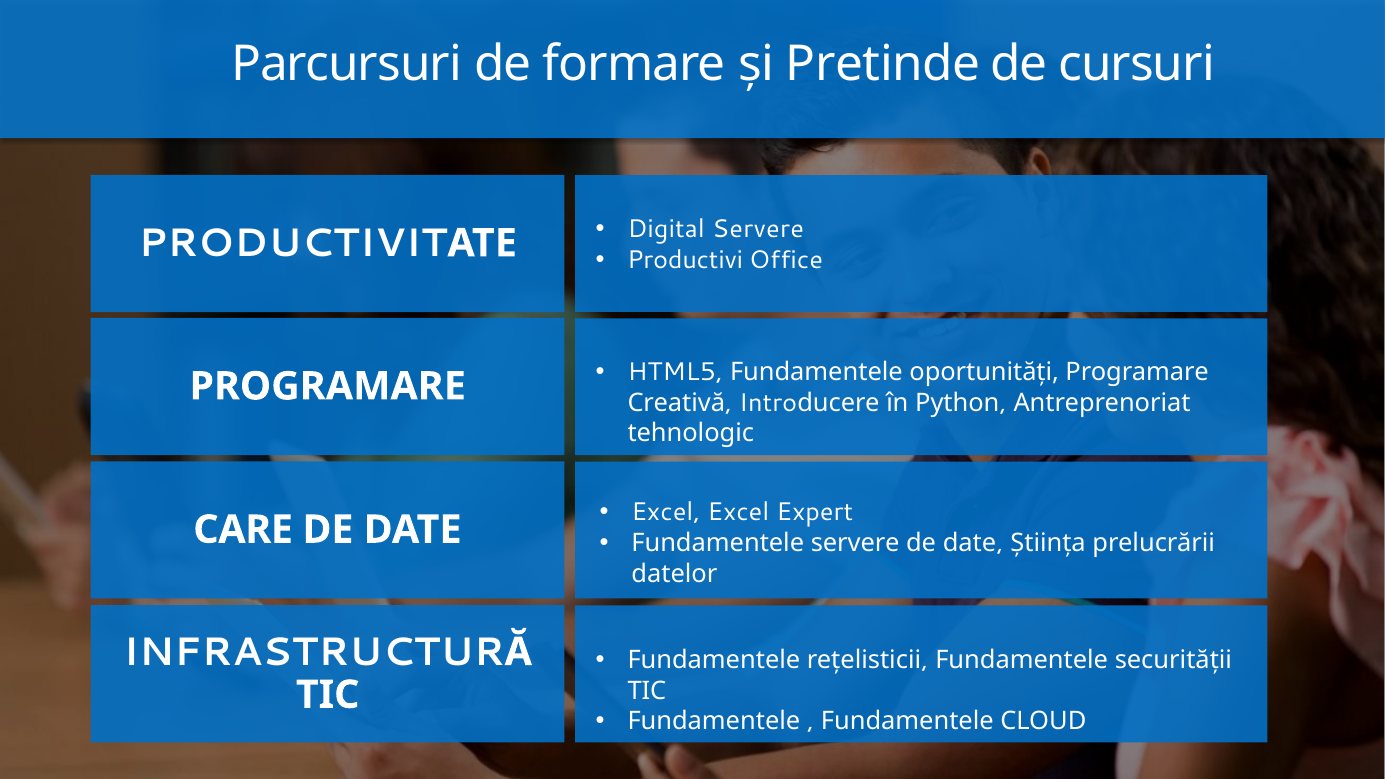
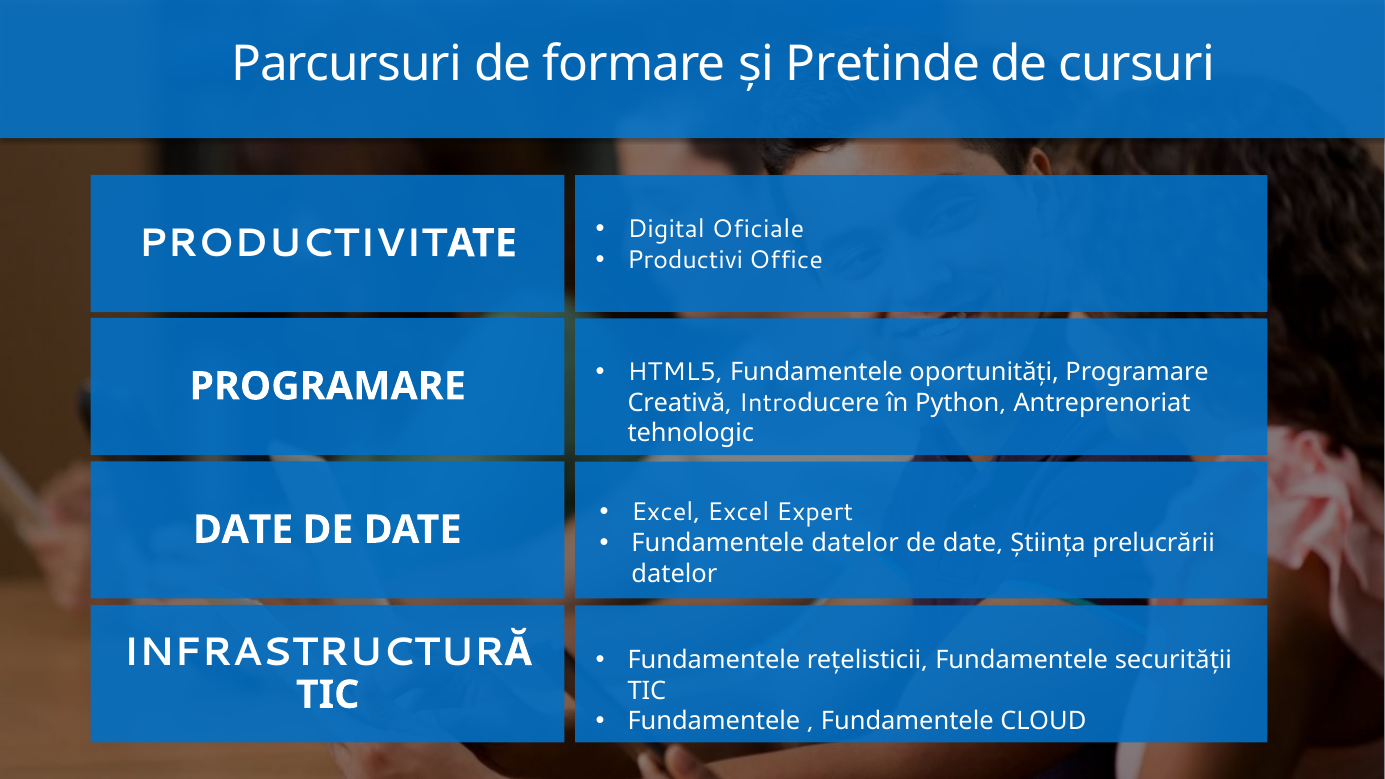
Digital Servere: Servere -> Oficiale (758, 229)
CARE: CARE -> DATE (243, 530)
Fundamentele servere: servere -> datelor (855, 543)
